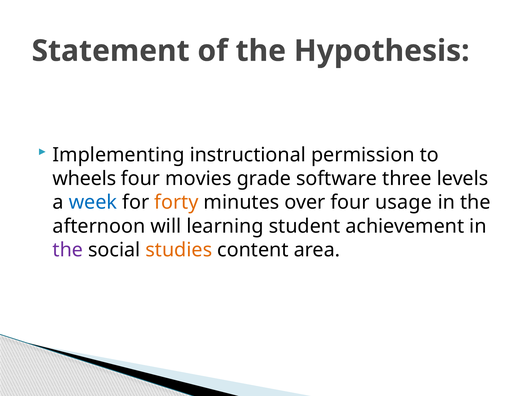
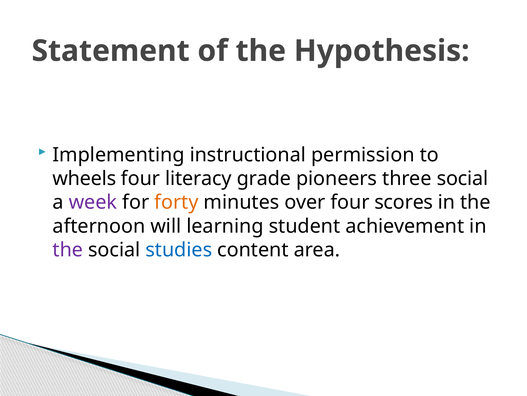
movies: movies -> literacy (198, 178)
software: software -> pioneers (337, 178)
three levels: levels -> social (462, 178)
week colour: blue -> purple (93, 202)
usage: usage -> scores (404, 202)
studies colour: orange -> blue (179, 249)
